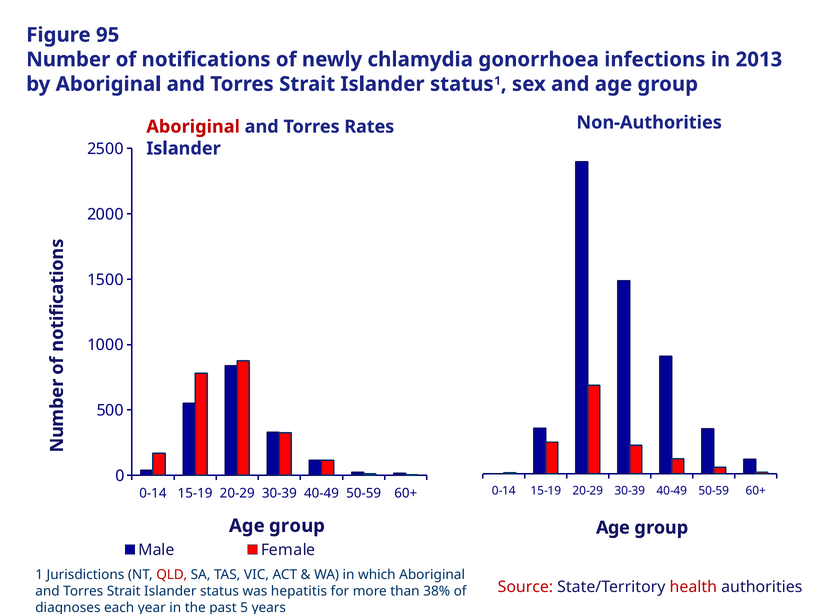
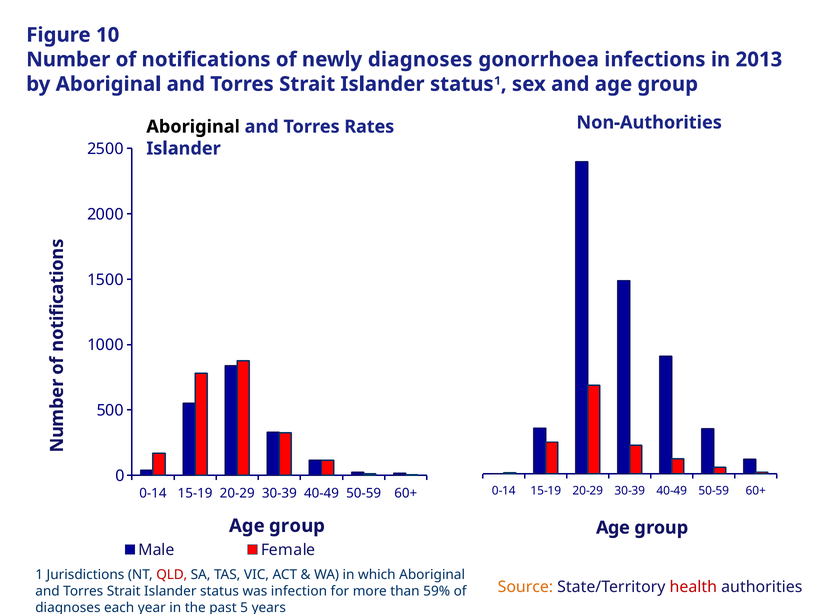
95: 95 -> 10 (108, 35)
newly chlamydia: chlamydia -> diagnoses (420, 59)
Aboriginal colour: red -> black (193, 127)
Source colour: red -> orange (525, 586)
hepatitis: hepatitis -> infection (299, 591)
38%: 38% -> 59% (437, 591)
